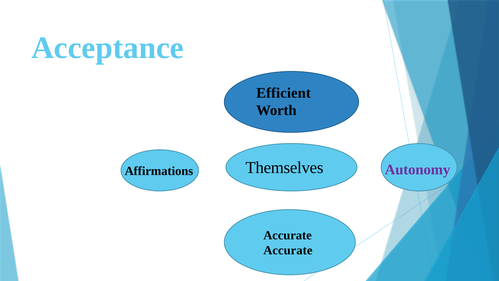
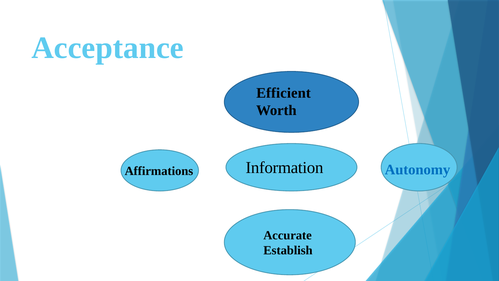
Themselves: Themselves -> Information (284, 167)
Autonomy colour: purple -> blue (418, 170)
Accurate: Accurate -> Establish (288, 250)
